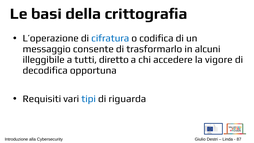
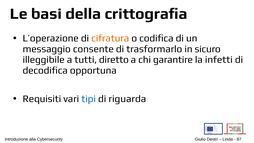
cifratura colour: blue -> orange (110, 38)
alcuni: alcuni -> sicuro (208, 49)
accedere: accedere -> garantire (173, 60)
vigore: vigore -> infetti (219, 60)
